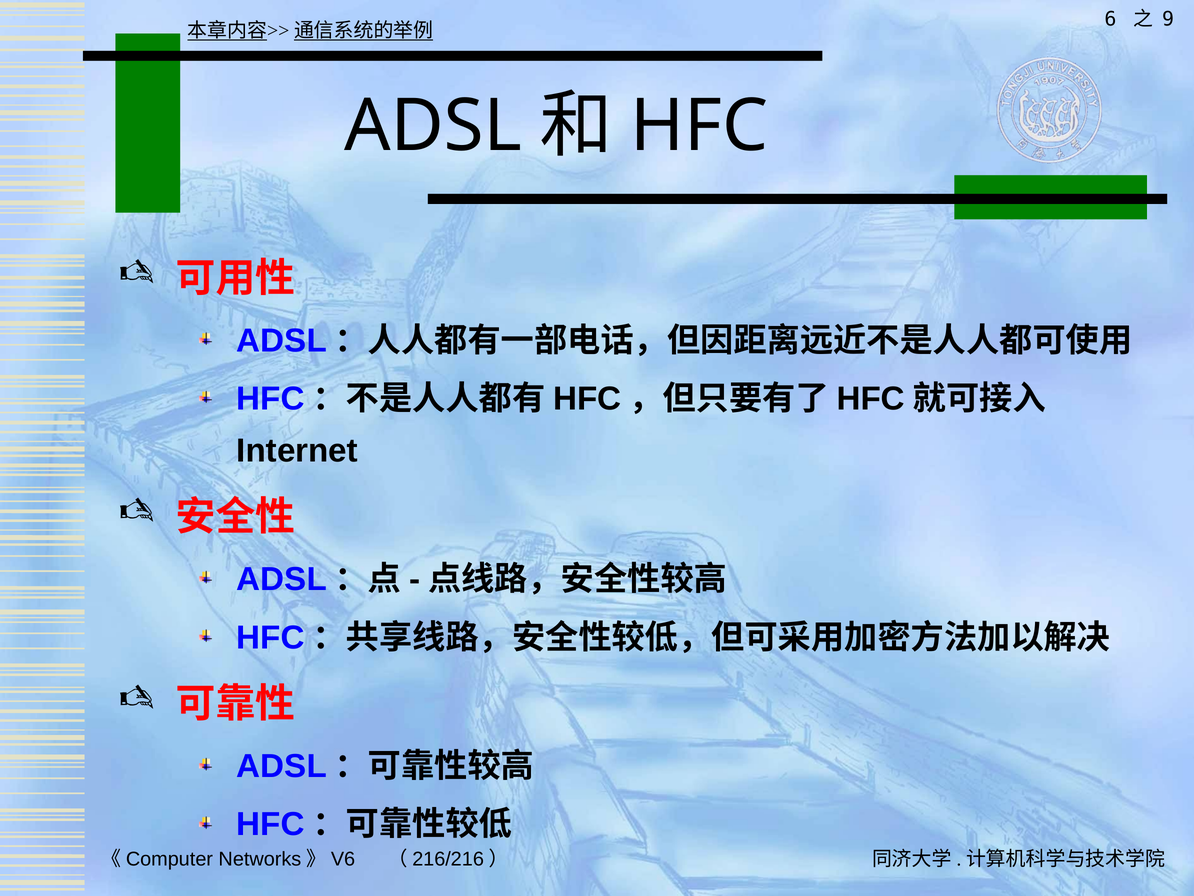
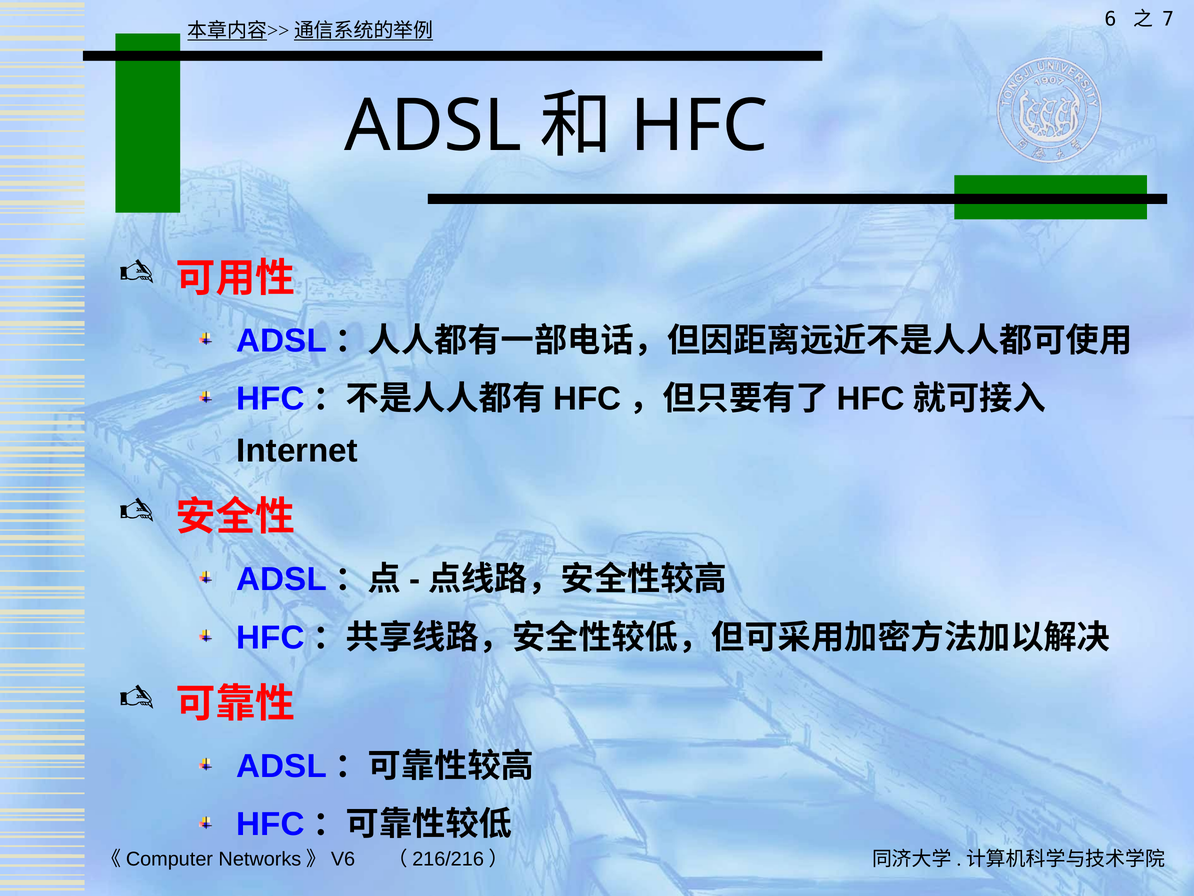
9: 9 -> 7 (1168, 19)
